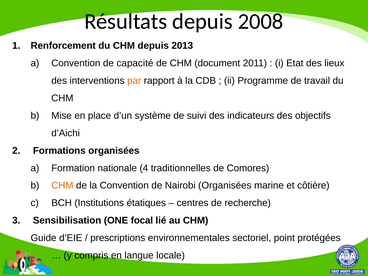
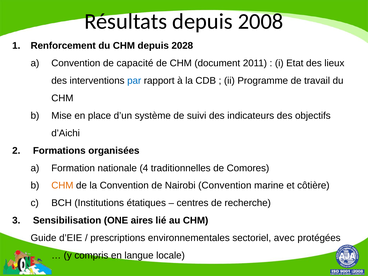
2013: 2013 -> 2028 (182, 46)
par colour: orange -> blue (134, 81)
Nairobi Organisées: Organisées -> Convention (225, 186)
focal: focal -> aires (142, 220)
point: point -> avec (284, 238)
